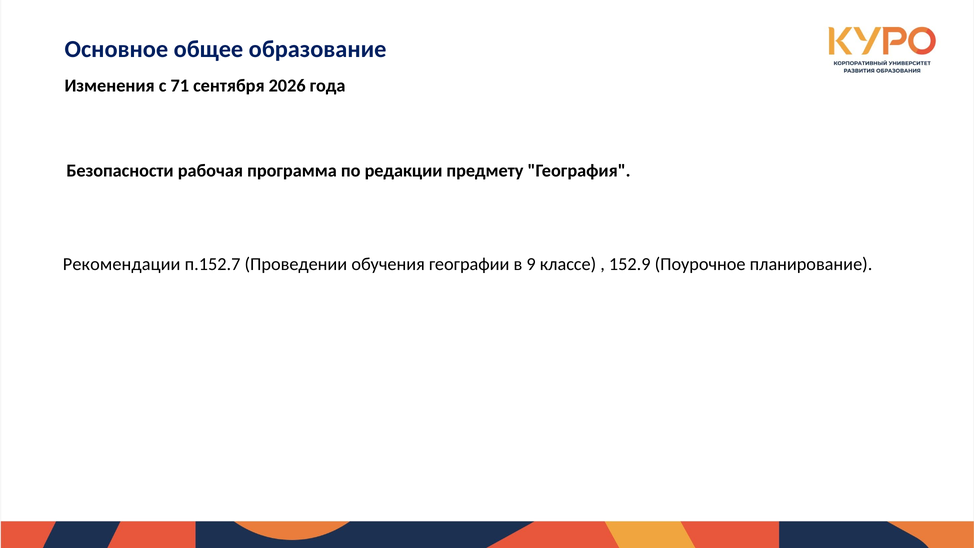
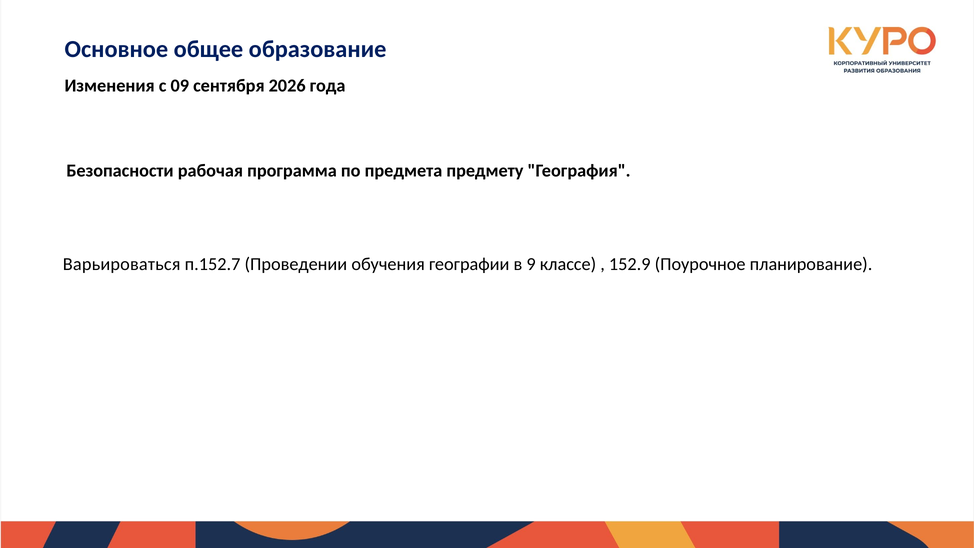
71: 71 -> 09 (180, 86)
редакции: редакции -> предмета (403, 170)
Рекомендации: Рекомендации -> Варьироваться (122, 264)
